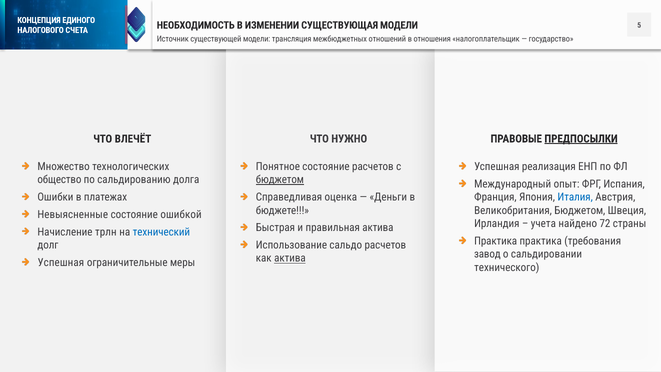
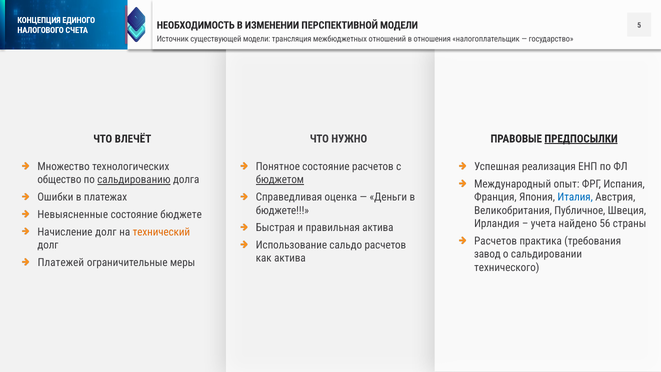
СУЩЕСТВУЮЩАЯ: СУЩЕСТВУЮЩАЯ -> ПЕРСПЕКТИВНОЙ (340, 25)
сальдированию underline: none -> present (134, 180)
Великобритания Бюджетом: Бюджетом -> Публичное (580, 210)
состояние ошибкой: ошибкой -> бюджете (181, 214)
72: 72 -> 56 (605, 223)
Начисление трлн: трлн -> долг (106, 232)
технический colour: blue -> orange (161, 232)
Практика: Практика -> Расчетов (496, 241)
актива underline: present -> none (290, 258)
Успешная: Успешная -> Платежей (61, 262)
